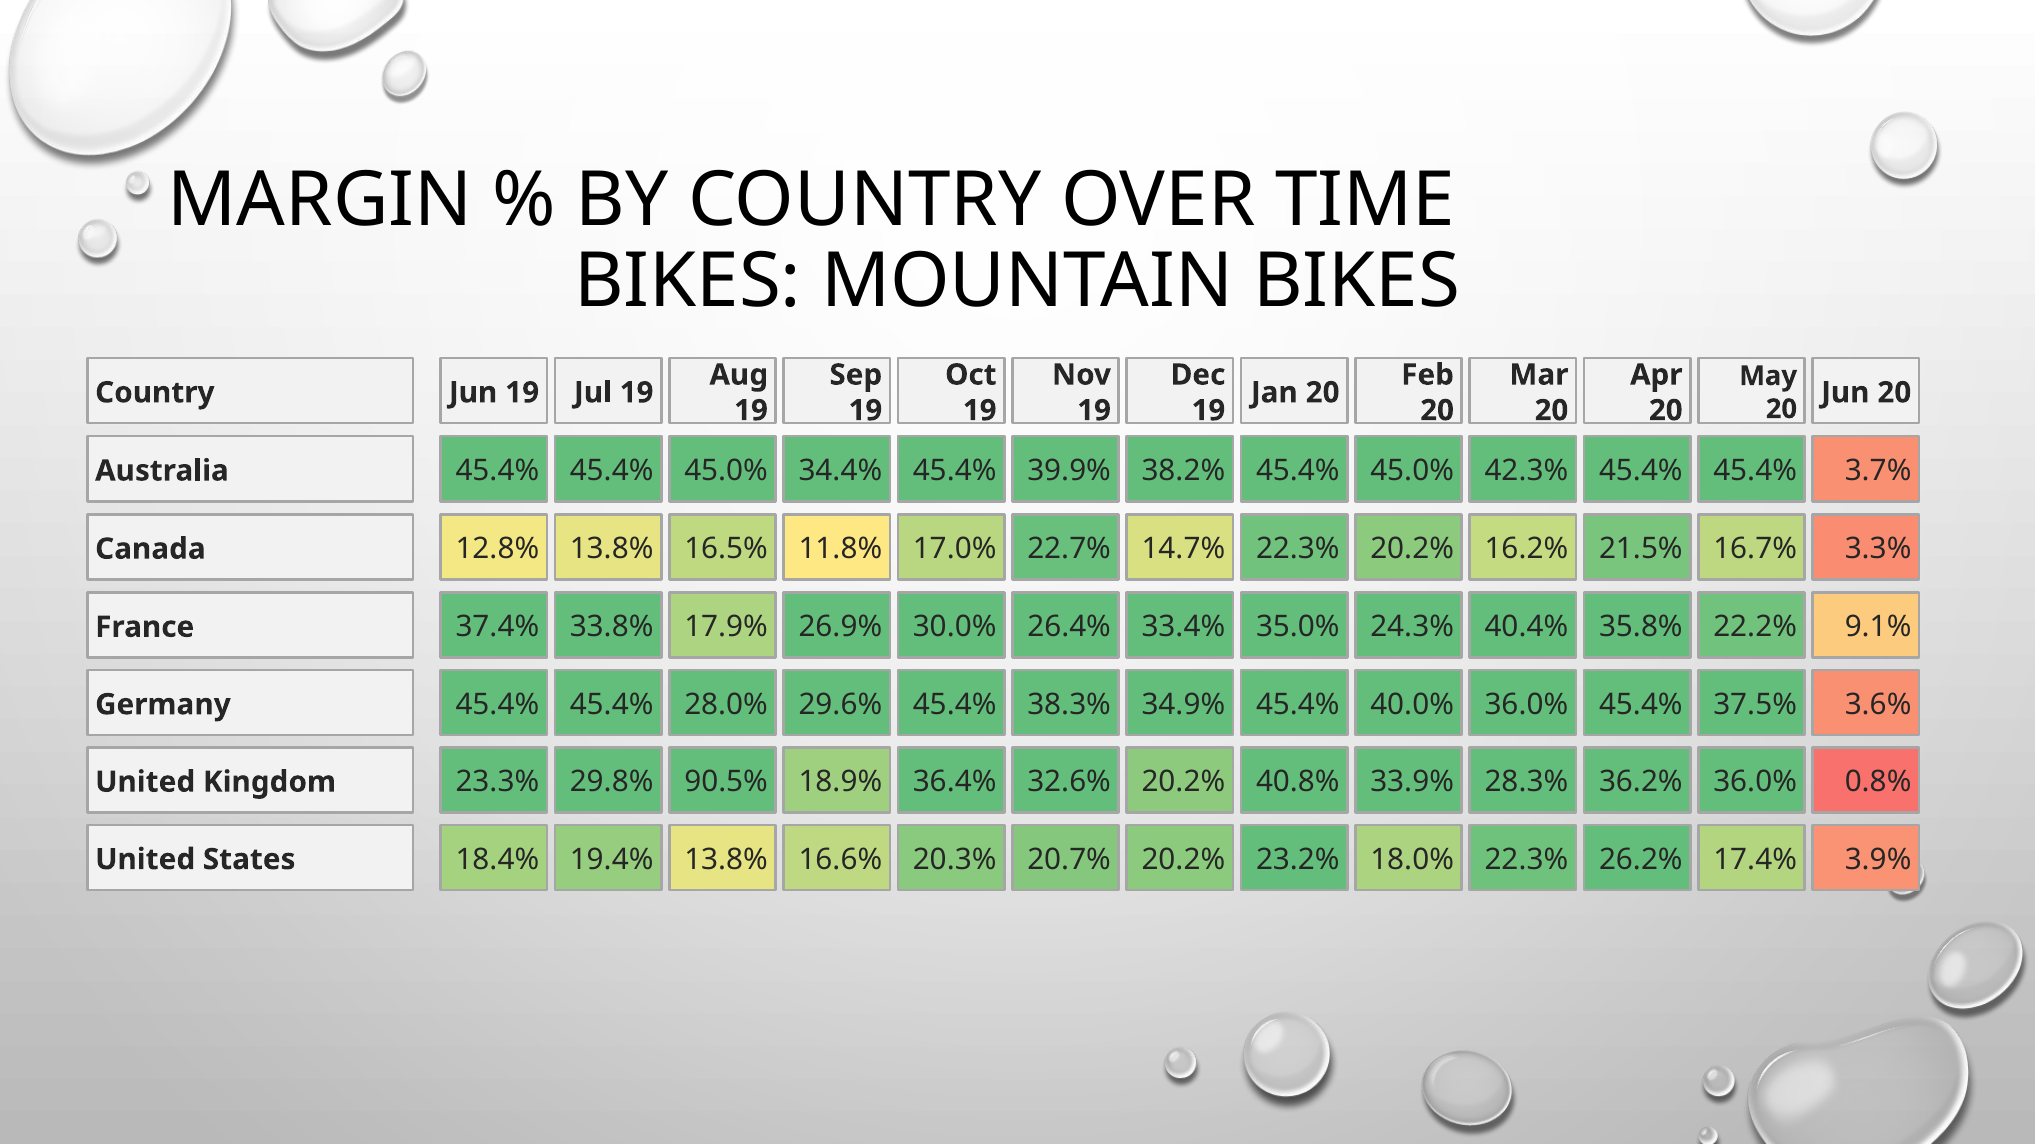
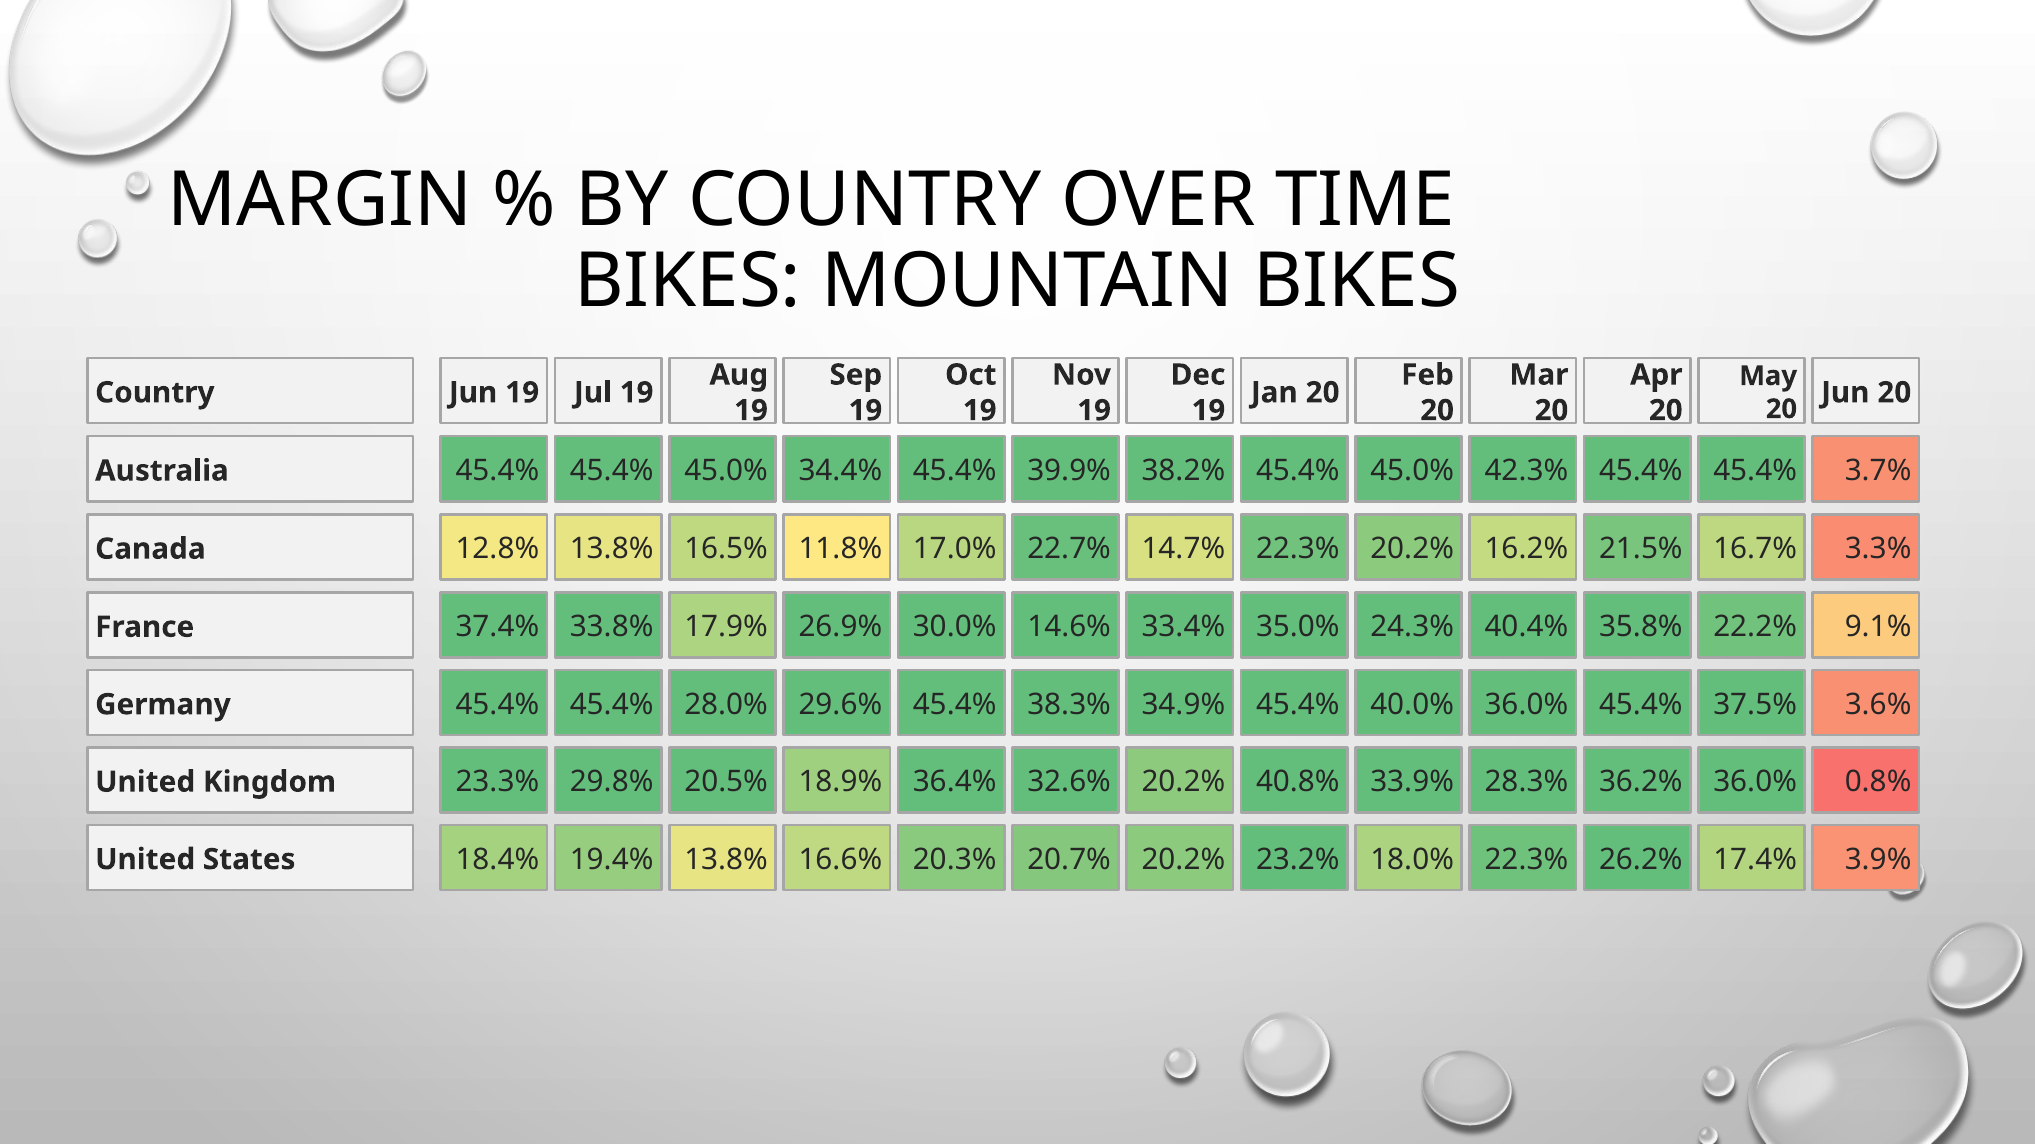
26.4%: 26.4% -> 14.6% (1069, 627)
90.5%: 90.5% -> 20.5% (726, 782)
